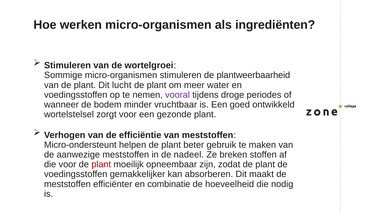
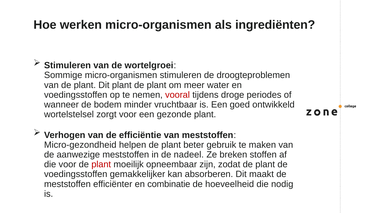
plantweerbaarheid: plantweerbaarheid -> droogteproblemen (253, 75)
Dit lucht: lucht -> plant (122, 85)
vooral colour: purple -> red (178, 95)
Micro-ondersteunt: Micro-ondersteunt -> Micro-gezondheid (80, 145)
